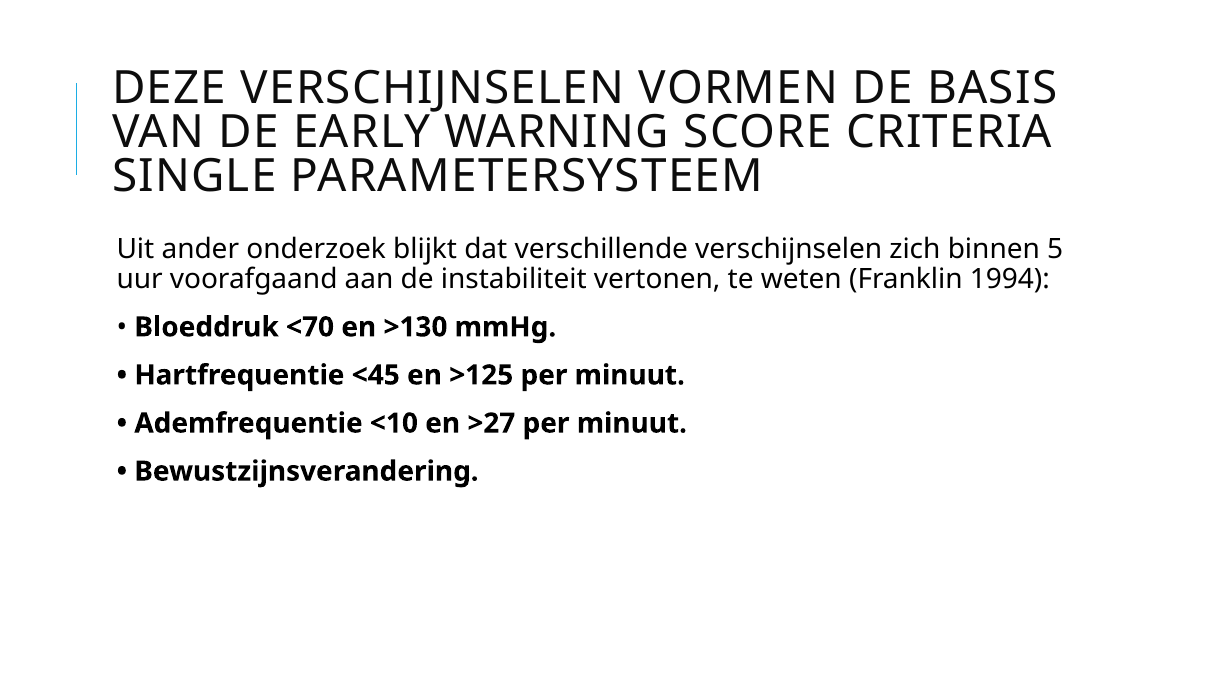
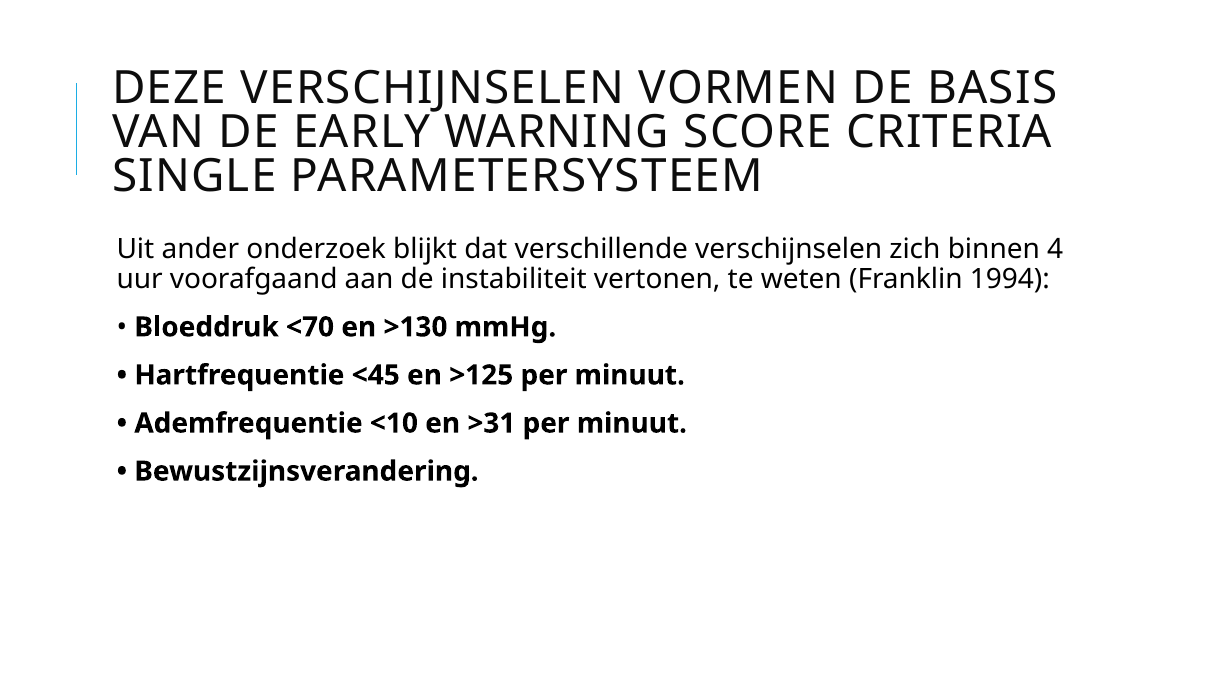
5: 5 -> 4 (1055, 249)
>27: >27 -> >31 (491, 424)
